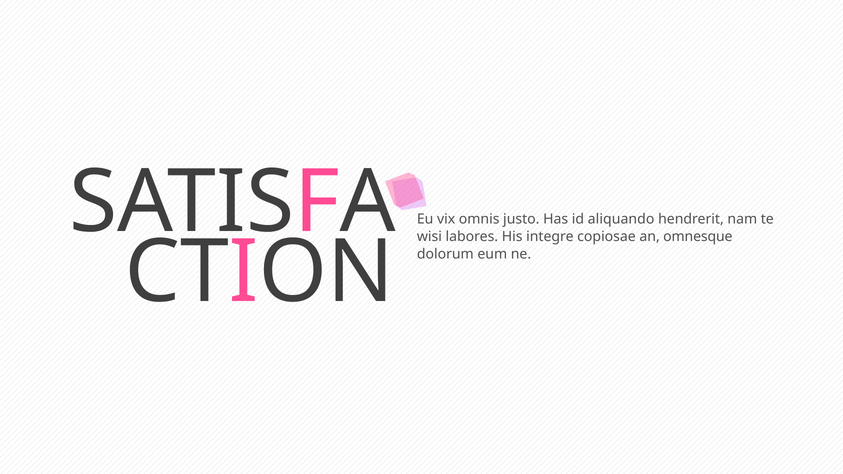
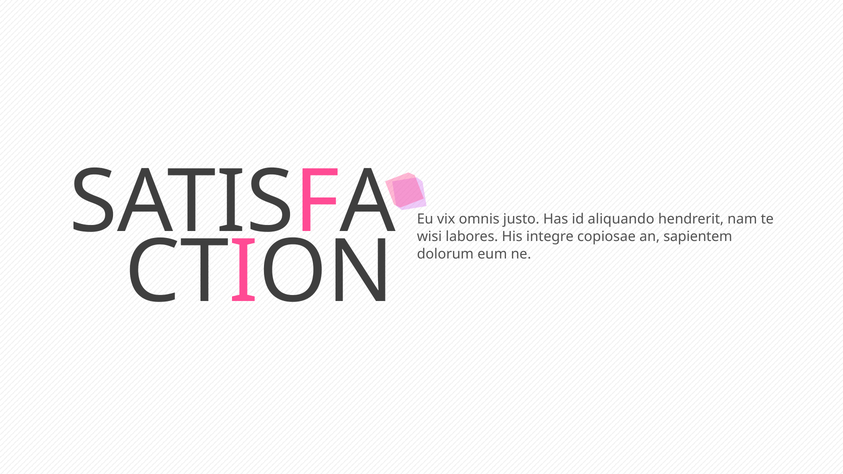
omnesque: omnesque -> sapientem (698, 237)
